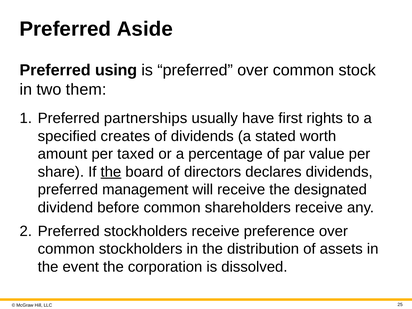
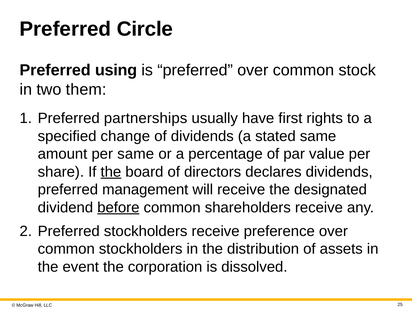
Aside: Aside -> Circle (145, 29)
creates: creates -> change (125, 136)
stated worth: worth -> same (318, 136)
per taxed: taxed -> same (136, 154)
before underline: none -> present (118, 208)
